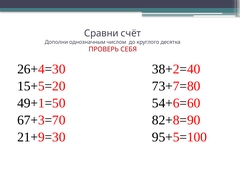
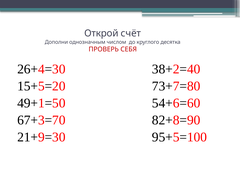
Сравни: Сравни -> Открой (101, 33)
